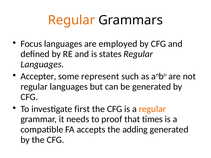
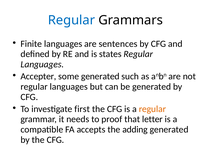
Regular colour: orange -> blue (71, 20)
Focus: Focus -> Finite (31, 44)
employed: employed -> sentences (118, 44)
some represent: represent -> generated (100, 76)
times: times -> letter (152, 119)
